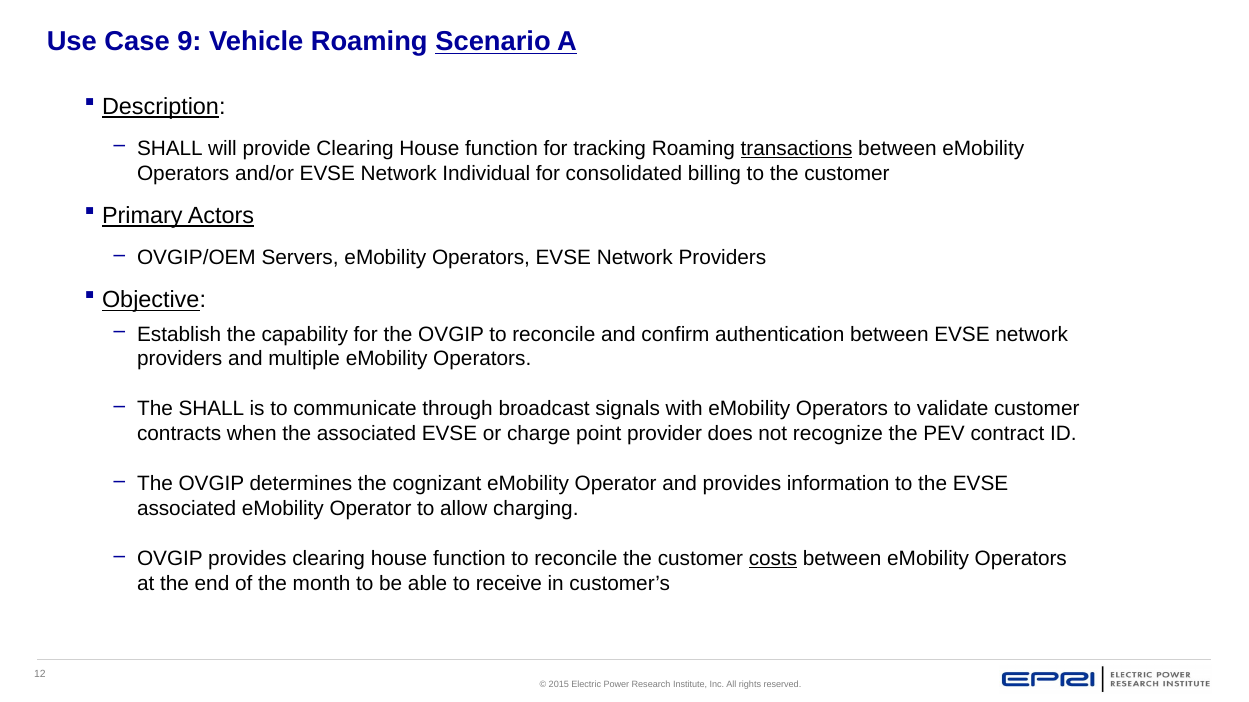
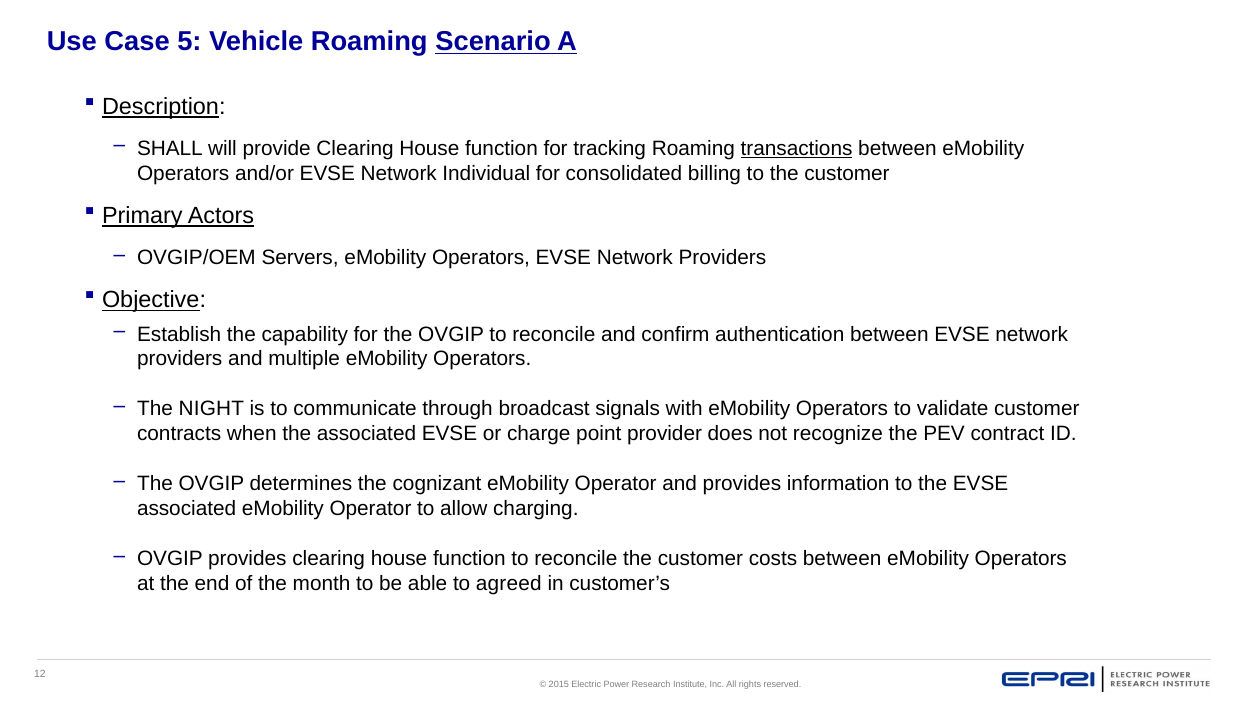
9: 9 -> 5 (189, 42)
The SHALL: SHALL -> NIGHT (211, 409)
costs underline: present -> none (773, 559)
receive: receive -> agreed (509, 584)
